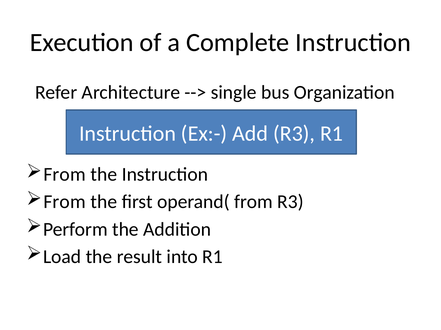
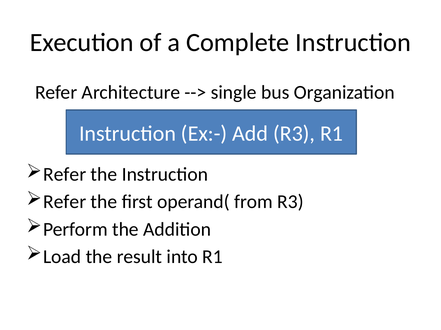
From: From -> Refer (65, 175)
From: From -> Refer (65, 202)
